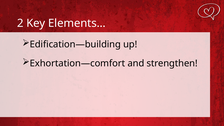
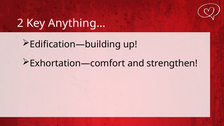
Elements…: Elements… -> Anything… (77, 23)
